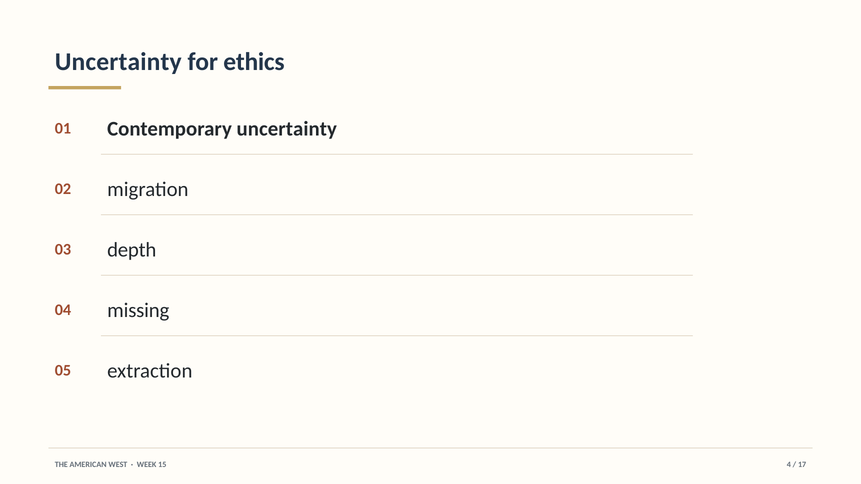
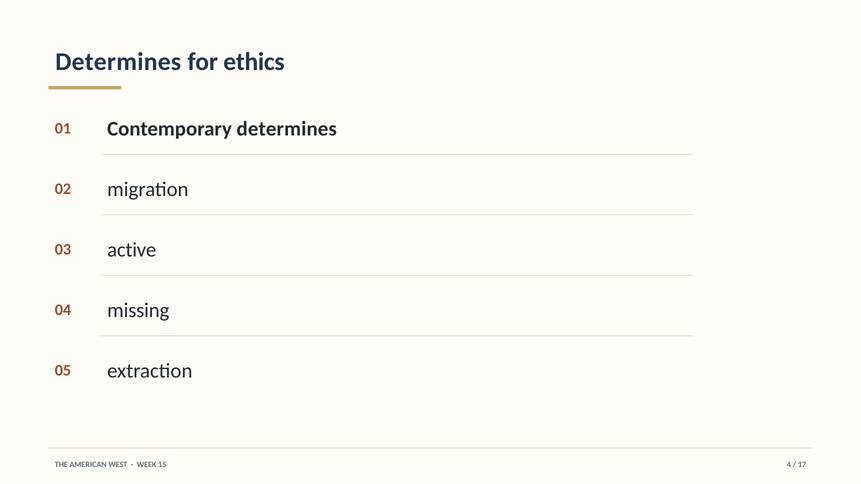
Uncertainty: Uncertainty -> Determines (118, 62)
Contemporary uncertainty: uncertainty -> determines (287, 129)
depth: depth -> active (132, 250)
